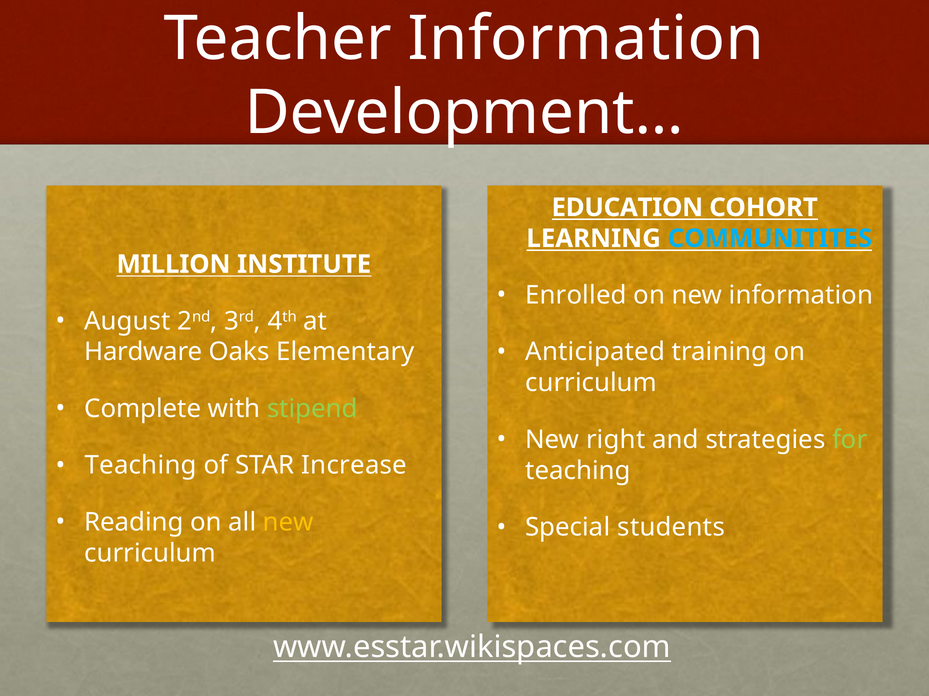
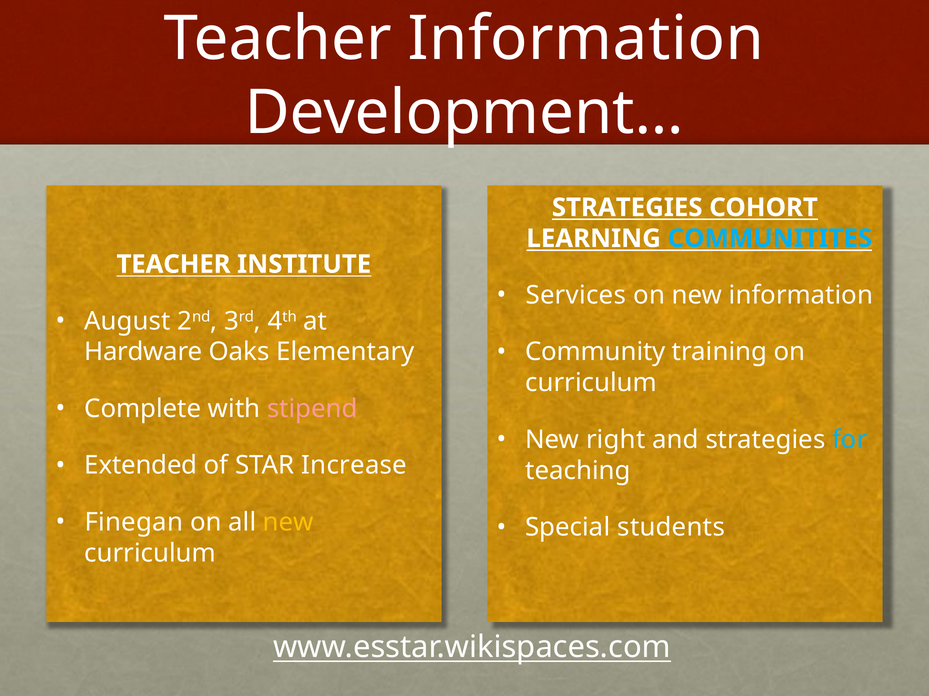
EDUCATION: EDUCATION -> STRATEGIES (627, 208)
MILLION: MILLION -> TEACHER (174, 265)
Enrolled: Enrolled -> Services (576, 296)
Anticipated: Anticipated -> Community (595, 352)
stipend colour: light green -> pink (312, 409)
for colour: light green -> light blue (850, 440)
Teaching: Teaching -> Extended (141, 466)
Reading: Reading -> Finegan (134, 523)
